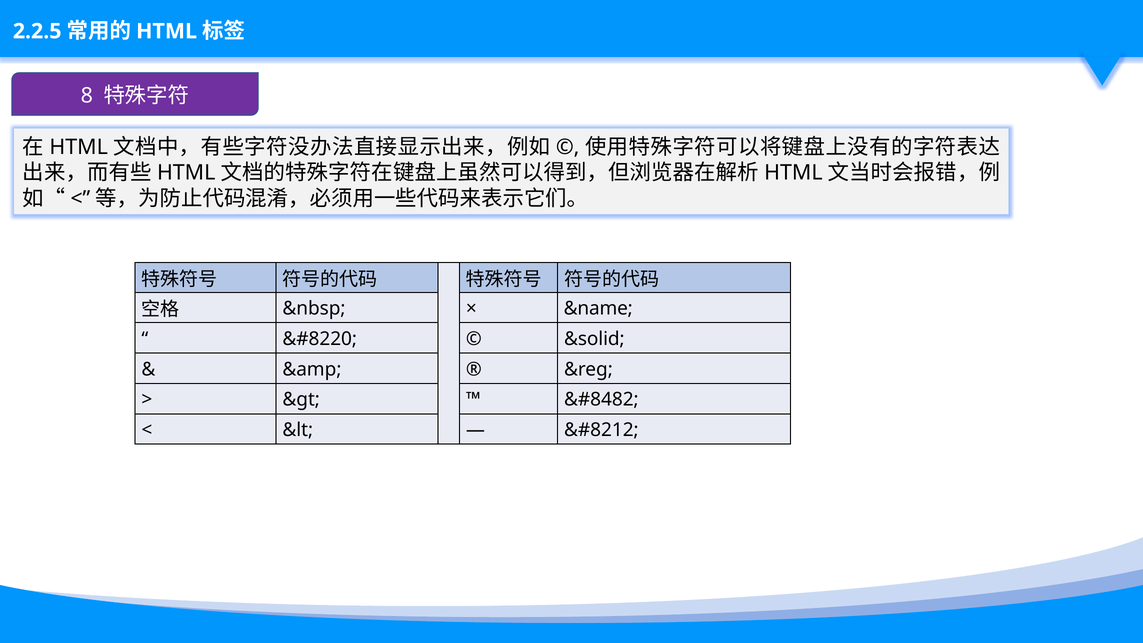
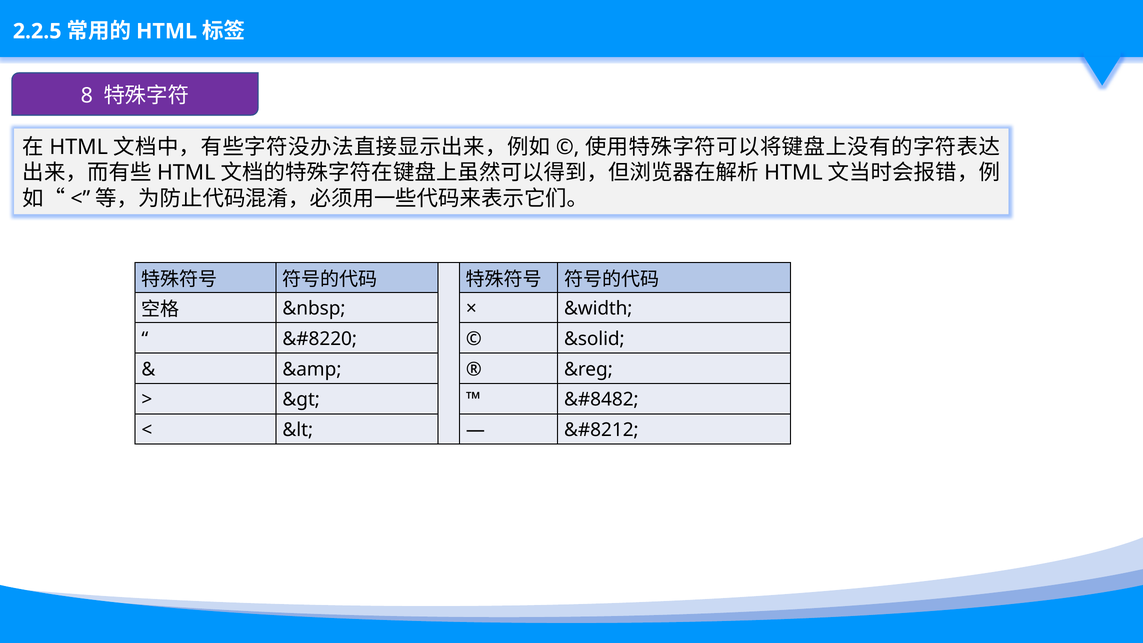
&name: &name -> &width (598, 309)
